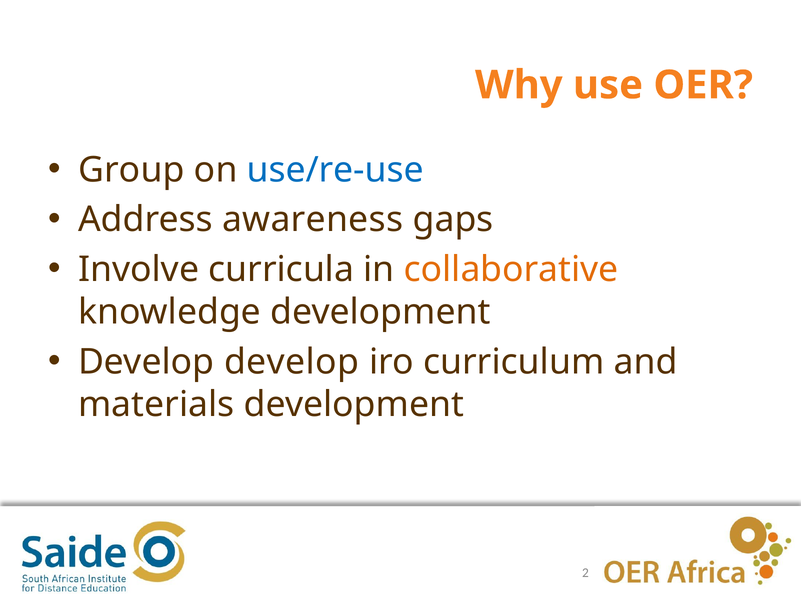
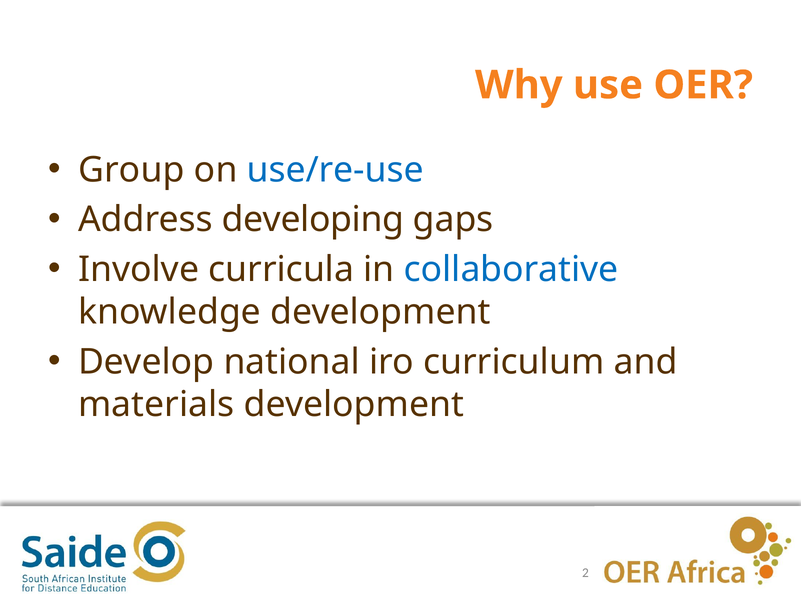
awareness: awareness -> developing (313, 220)
collaborative colour: orange -> blue (511, 270)
Develop develop: develop -> national (292, 362)
